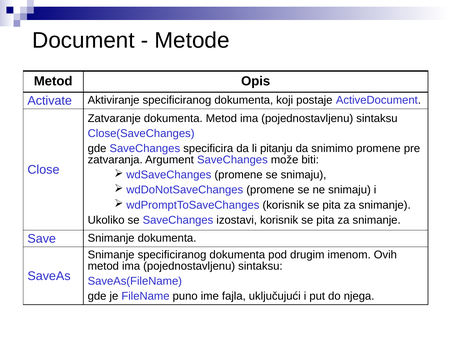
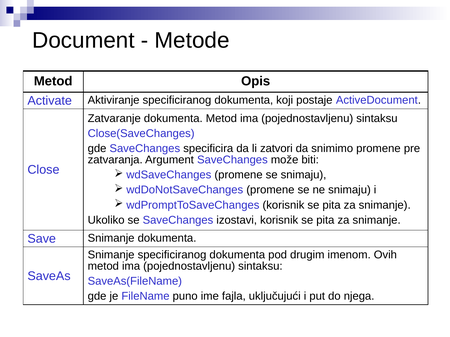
pitanju: pitanju -> zatvori (276, 149)
